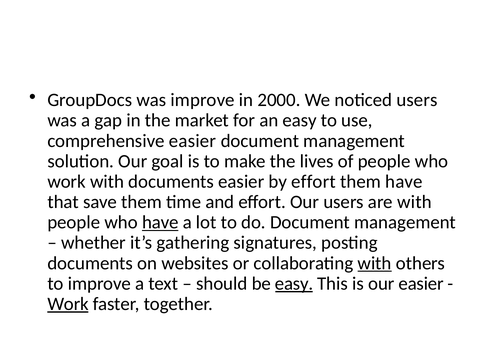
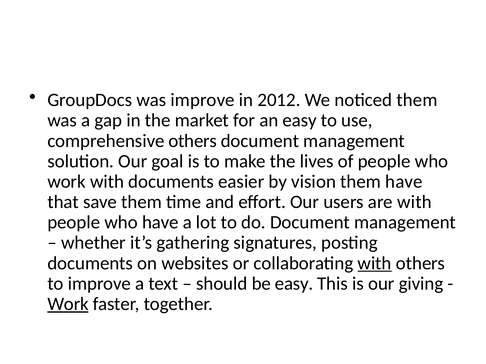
2000: 2000 -> 2012 (279, 100)
noticed users: users -> them (417, 100)
comprehensive easier: easier -> others (193, 141)
by effort: effort -> vision (314, 182)
have underline: present -> none (160, 223)
easy underline: present -> none (294, 284)
our easier: easier -> giving (421, 284)
